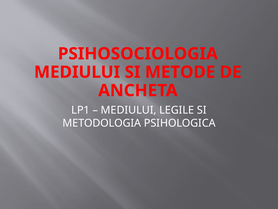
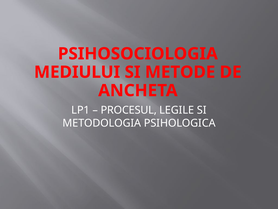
MEDIULUI: MEDIULUI -> PROCESUL (129, 110)
